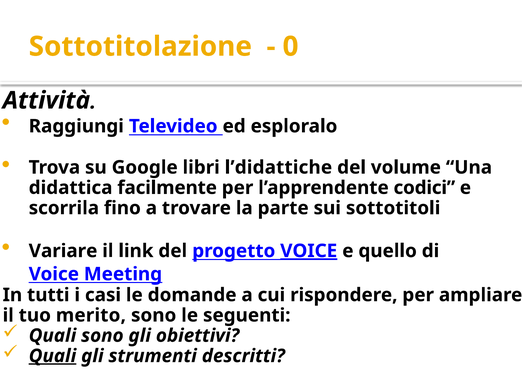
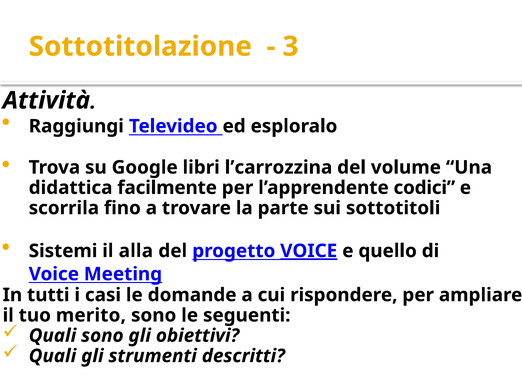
0: 0 -> 3 (291, 47)
l’didattiche: l’didattiche -> l’carrozzina (278, 168)
Variare: Variare -> Sistemi (63, 251)
link: link -> alla (136, 251)
Quali underline: present -> none (53, 356)
